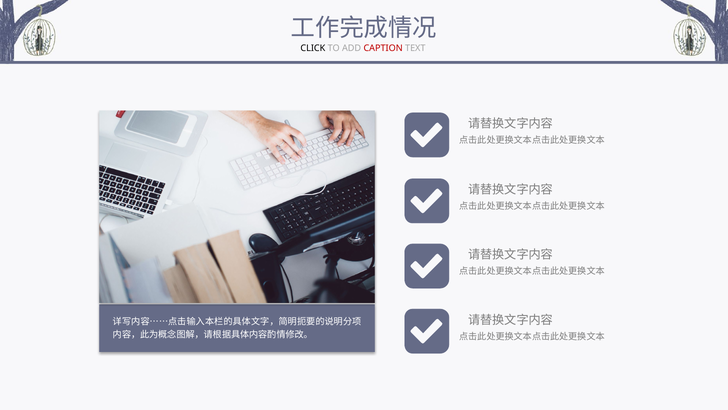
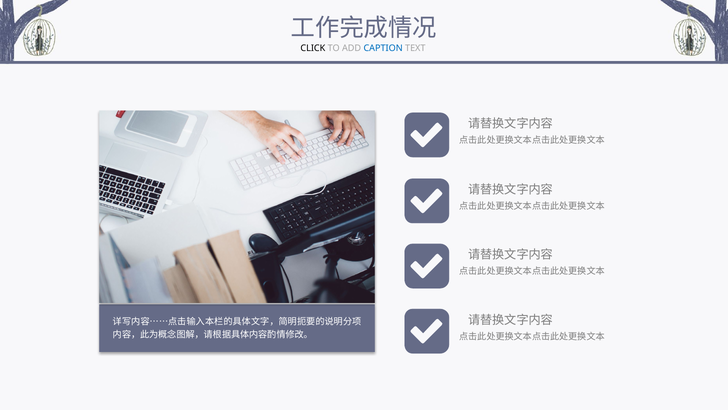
CAPTION colour: red -> blue (383, 48)
